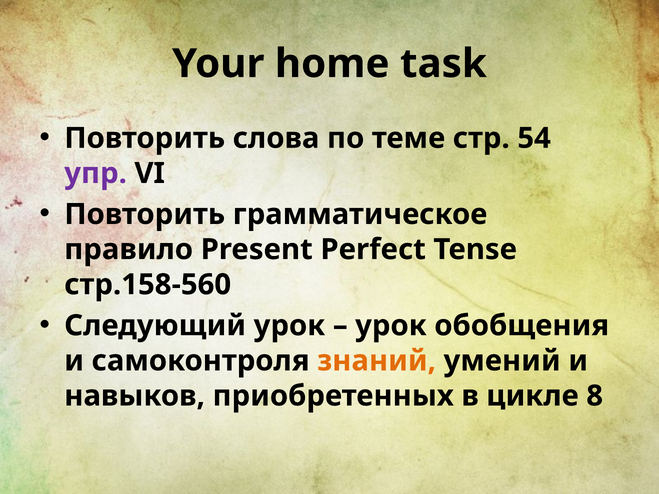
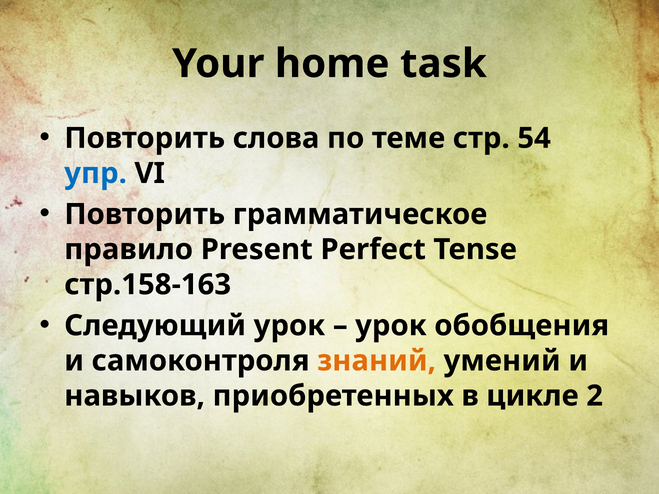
упр colour: purple -> blue (96, 173)
стр.158-560: стр.158-560 -> стр.158-163 (148, 285)
8: 8 -> 2 (595, 396)
